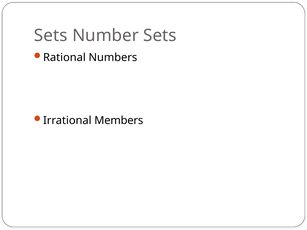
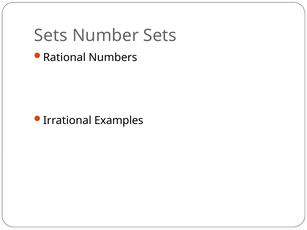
Members: Members -> Examples (119, 121)
